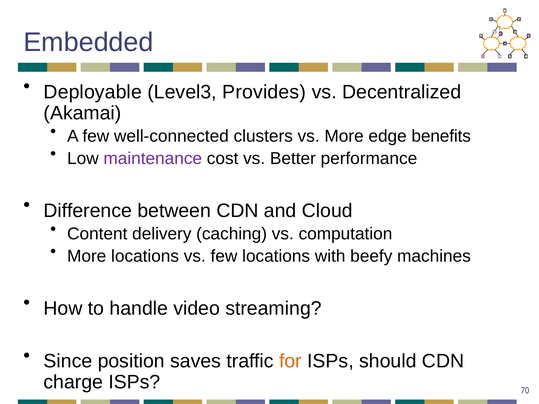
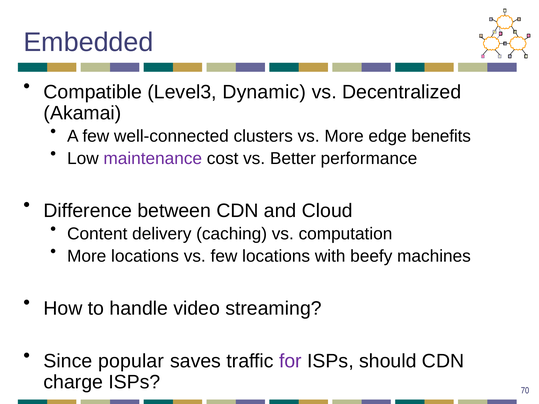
Deployable: Deployable -> Compatible (93, 92)
Provides: Provides -> Dynamic (264, 92)
position: position -> popular (131, 361)
for colour: orange -> purple (290, 361)
